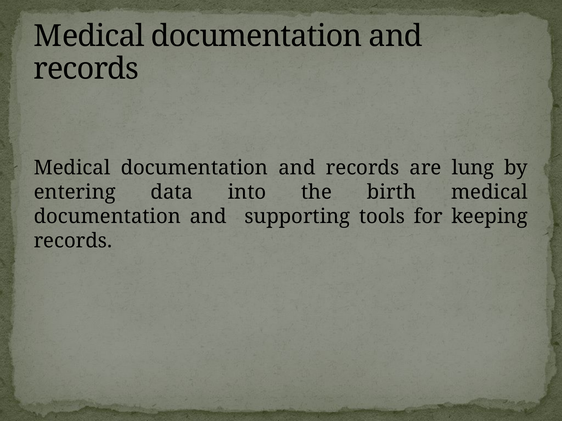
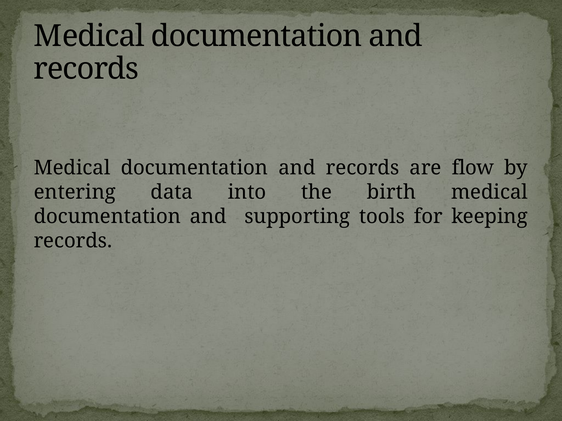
lung: lung -> flow (473, 168)
